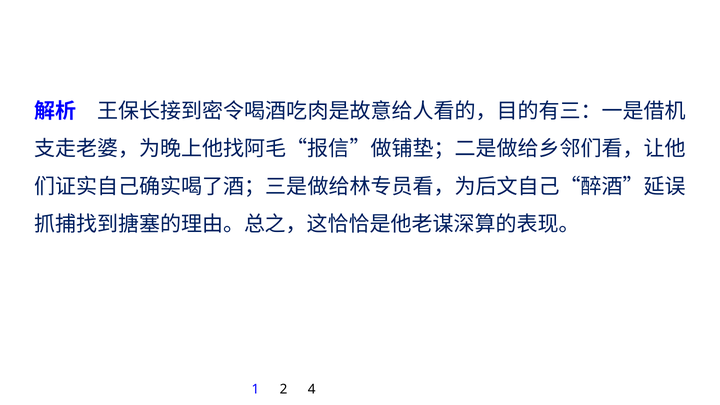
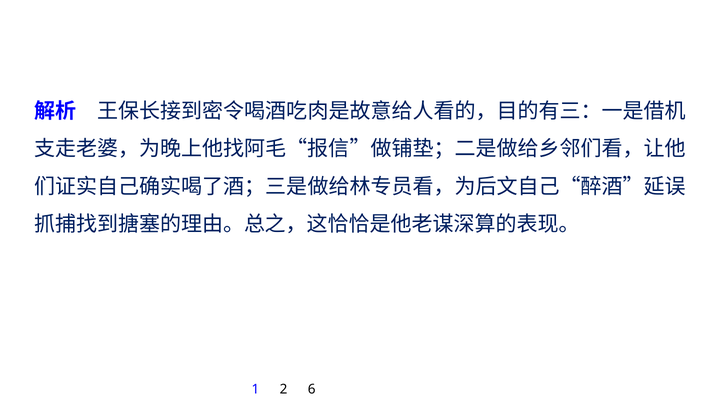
4: 4 -> 6 (312, 389)
